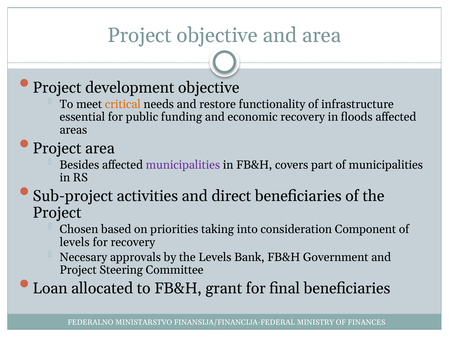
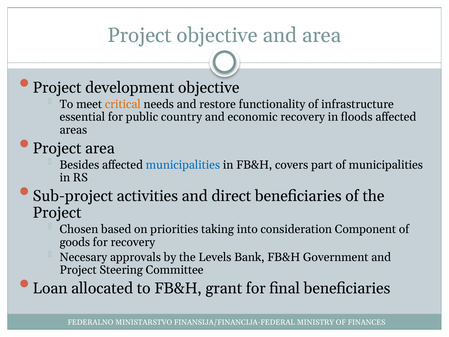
funding: funding -> country (182, 117)
municipalities colour: purple -> blue (183, 165)
levels: levels -> goods (75, 242)
